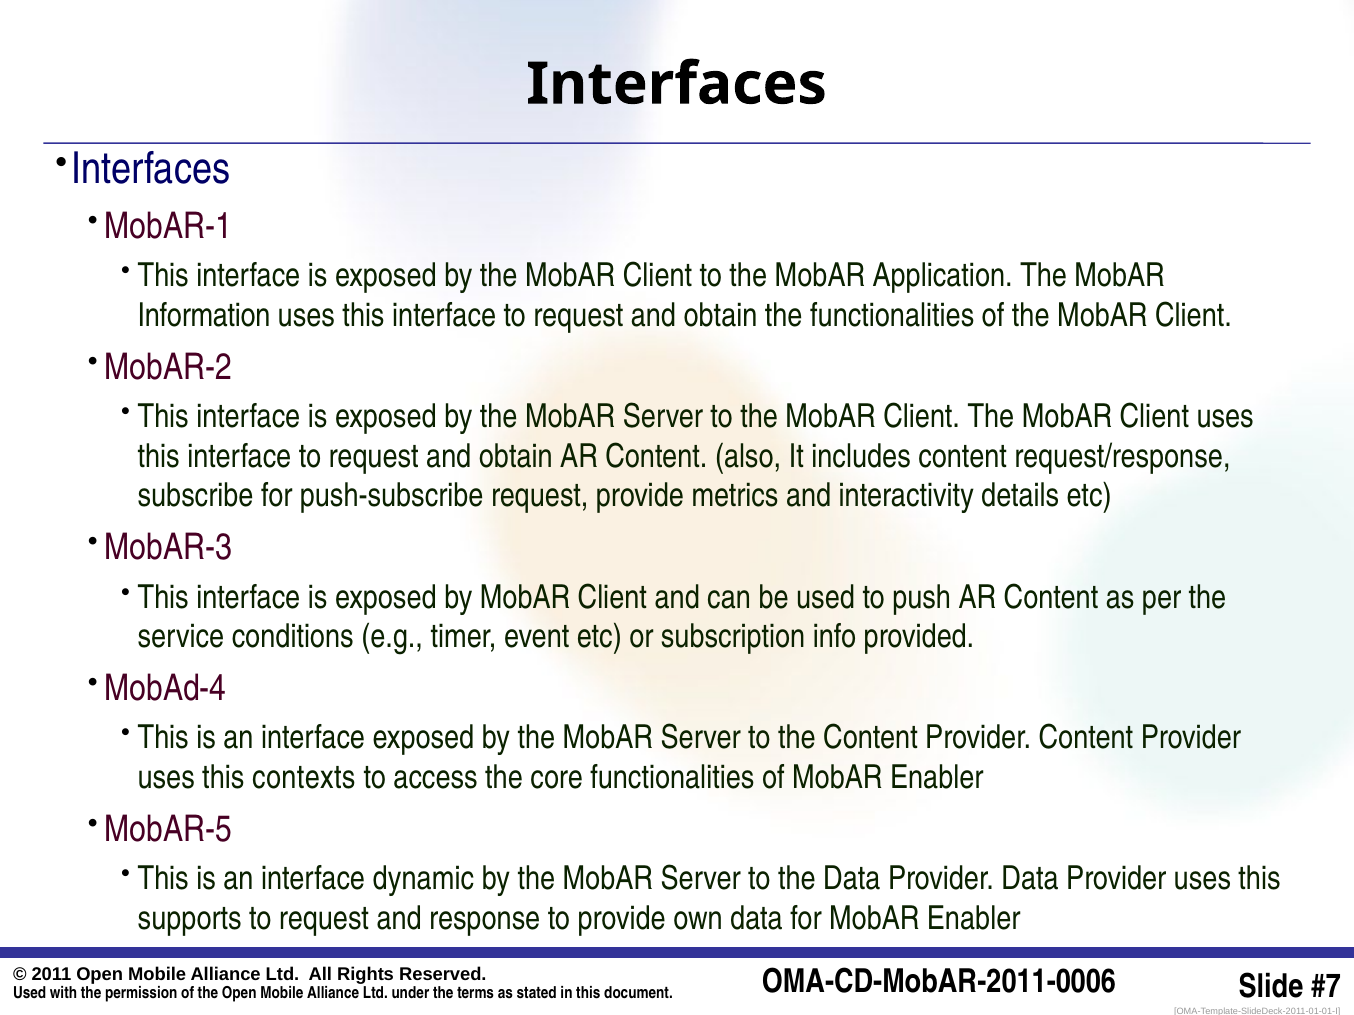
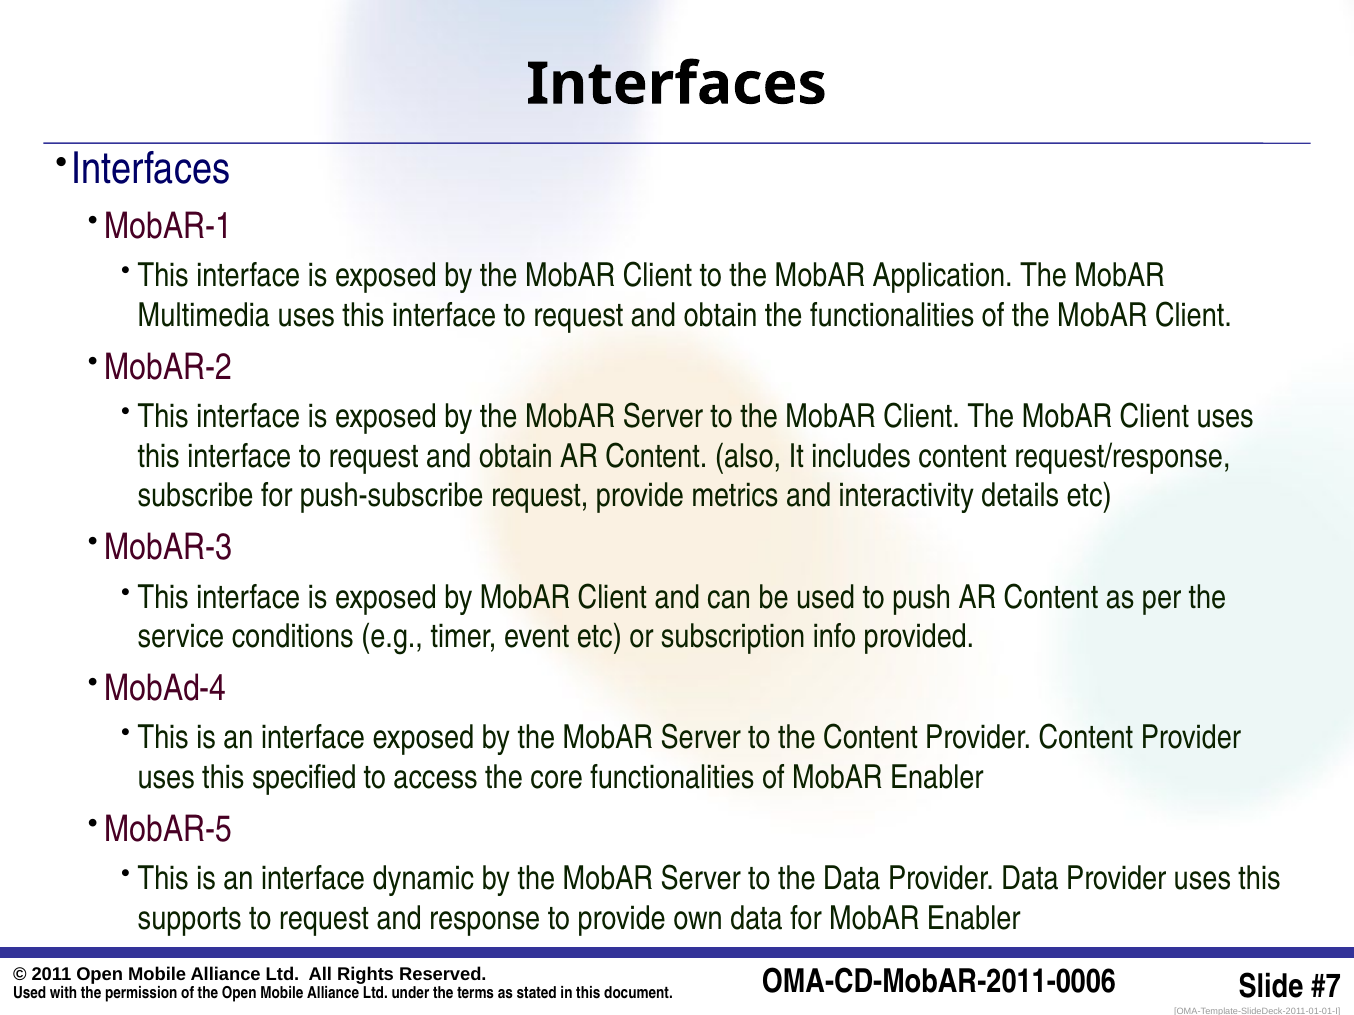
Information: Information -> Multimedia (204, 316)
contexts: contexts -> specified (304, 778)
